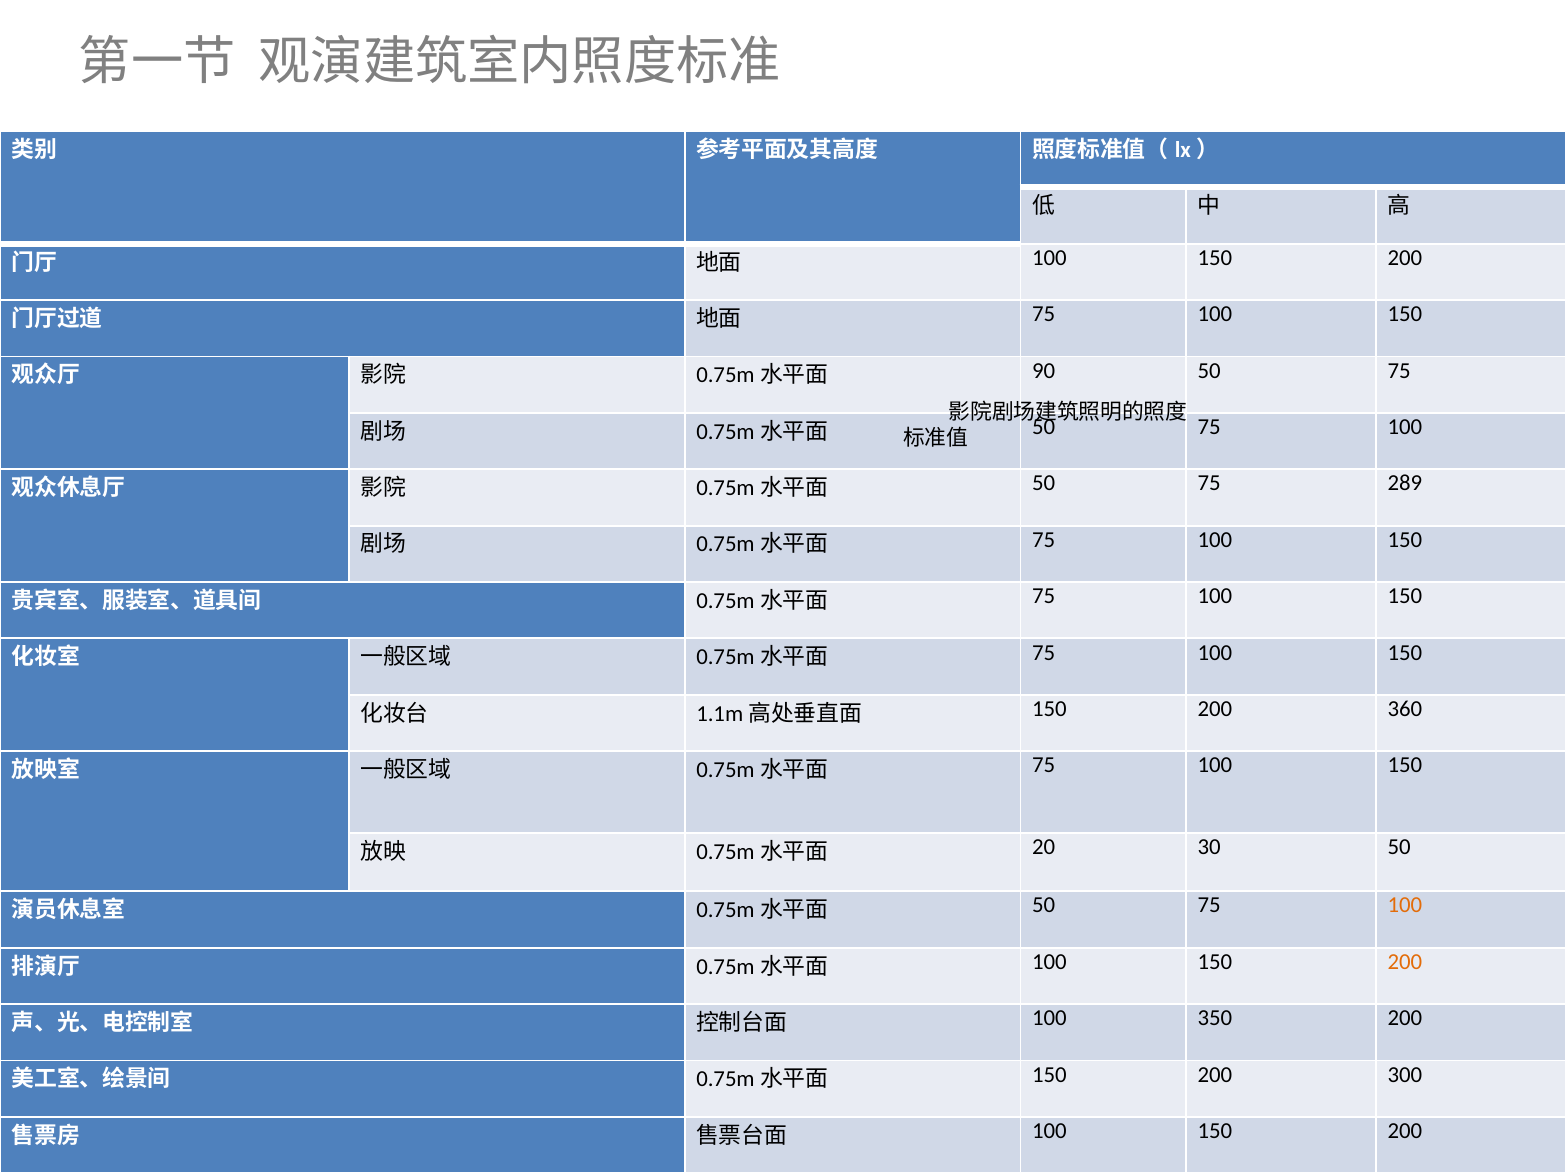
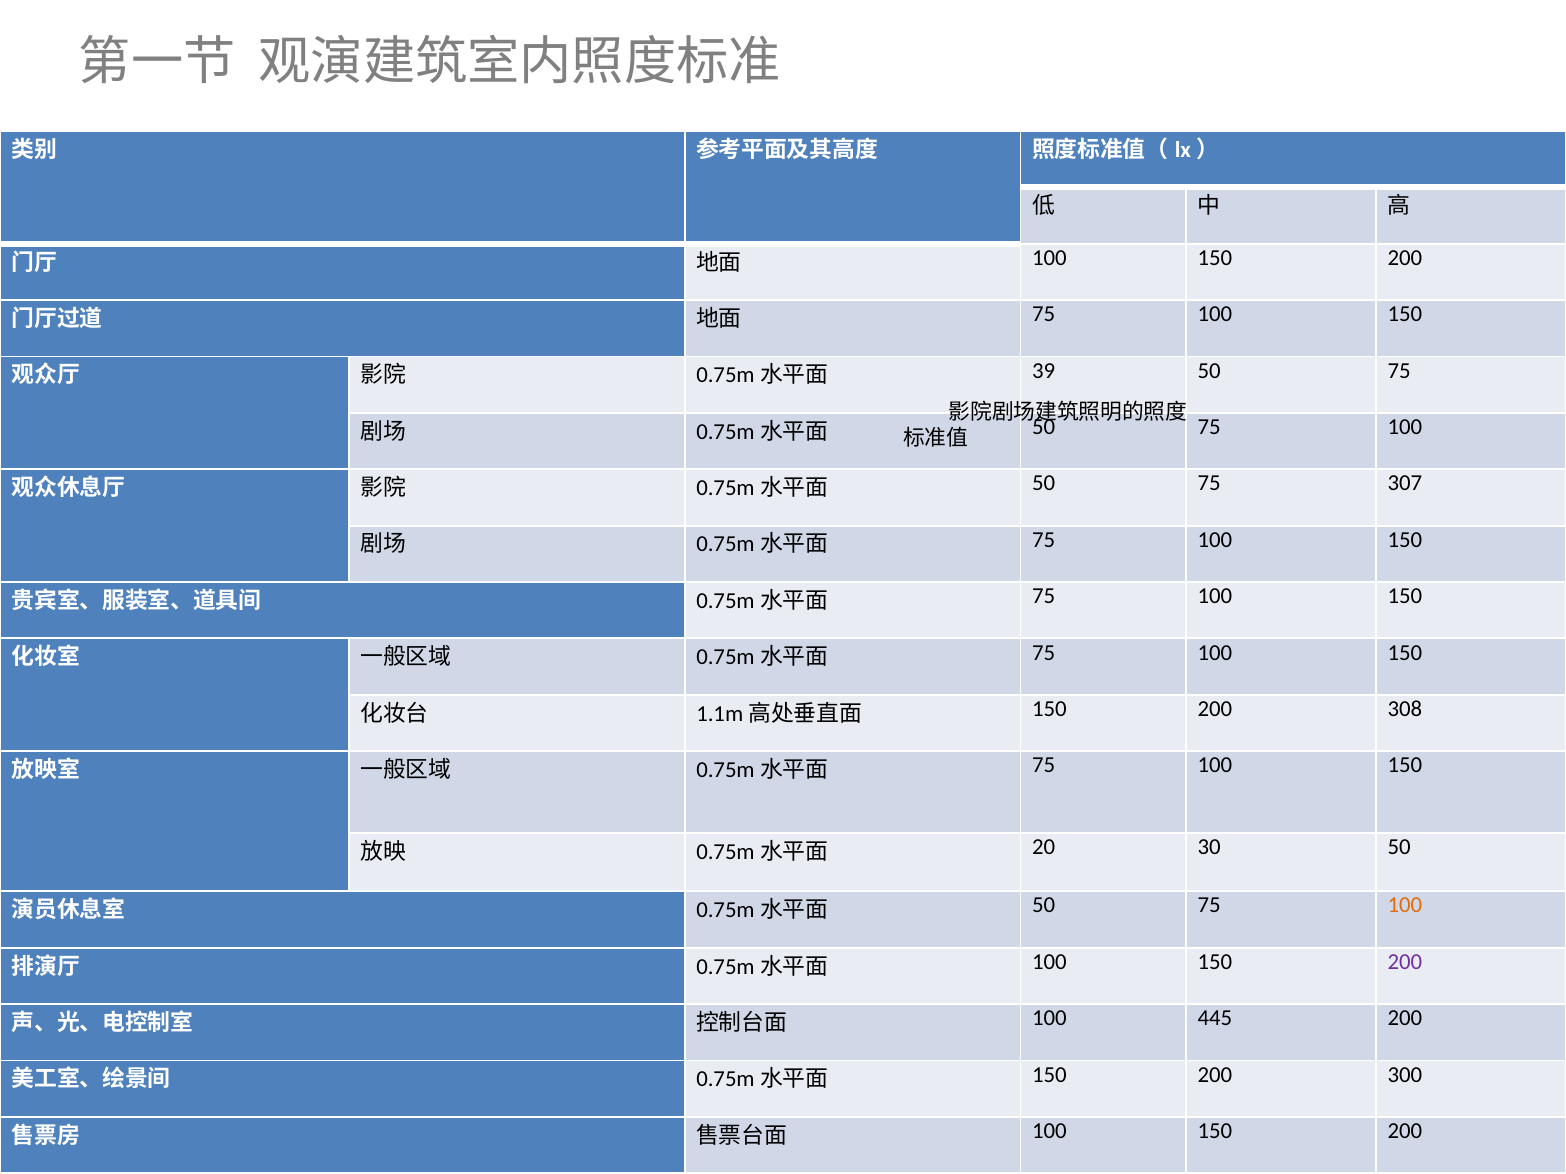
90: 90 -> 39 (1044, 371)
289: 289 -> 307 (1405, 484)
360: 360 -> 308 (1405, 709)
200 colour: orange -> purple (1405, 962)
350: 350 -> 445 (1215, 1019)
